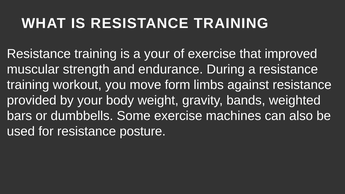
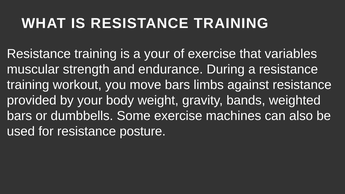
improved: improved -> variables (291, 54)
move form: form -> bars (177, 85)
